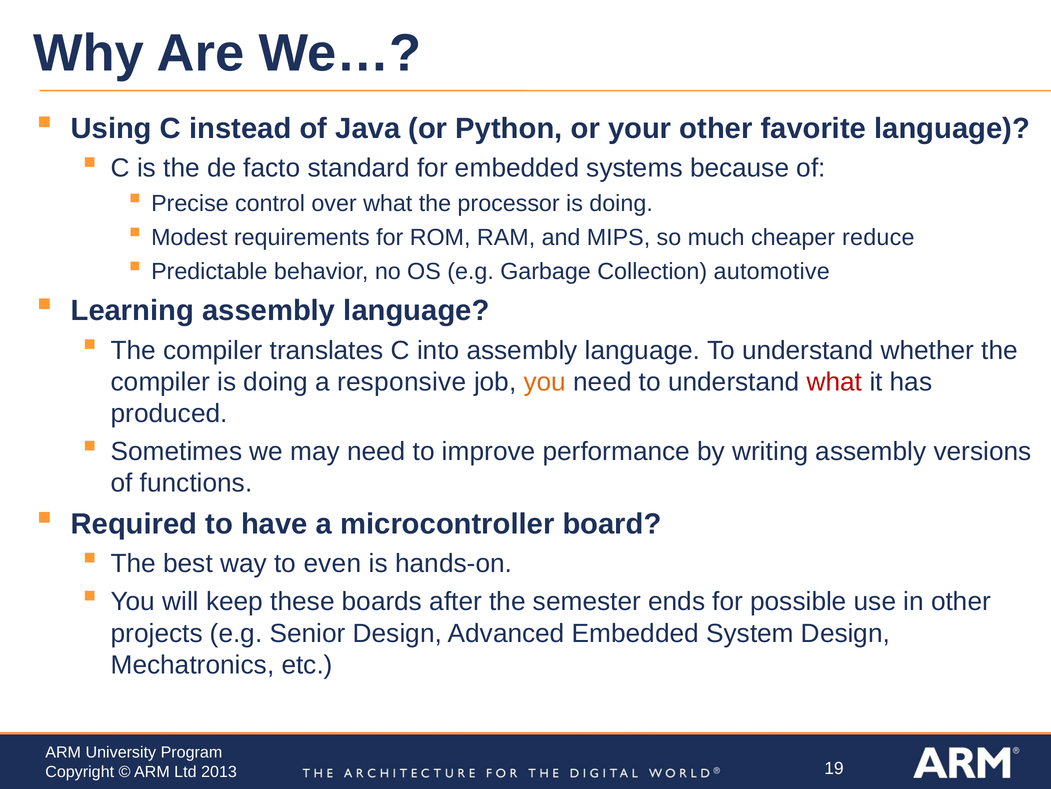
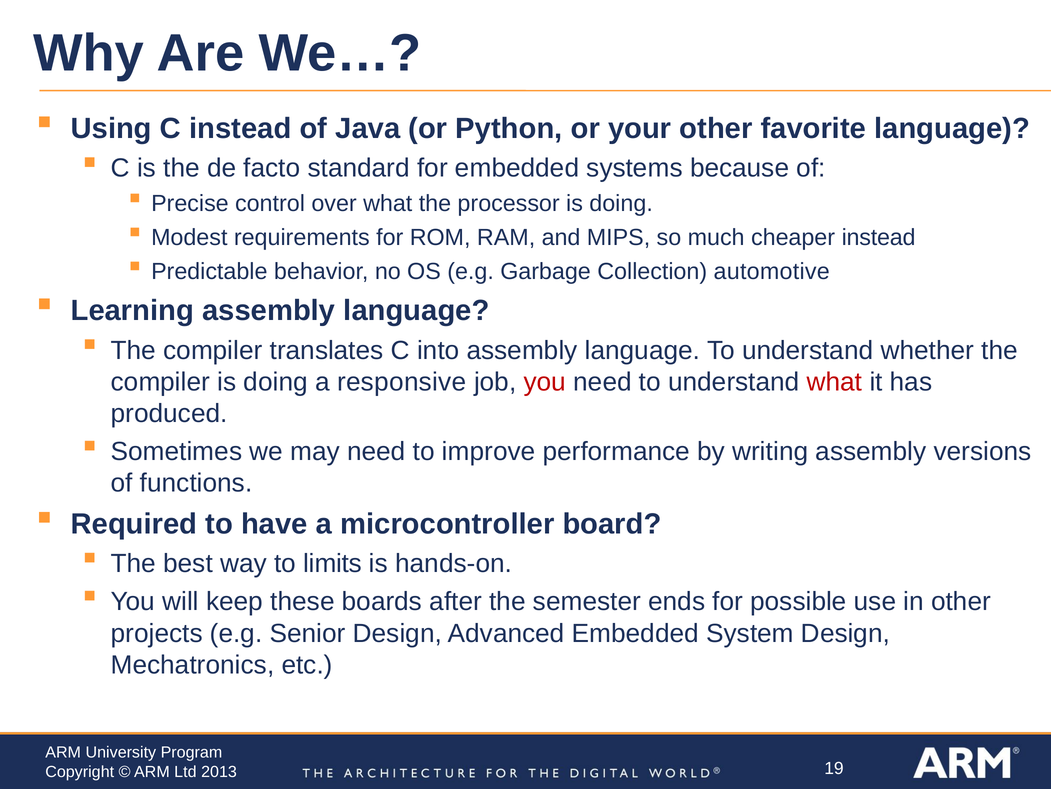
cheaper reduce: reduce -> instead (879, 237)
you colour: orange -> red (545, 382)
even: even -> limits (333, 563)
